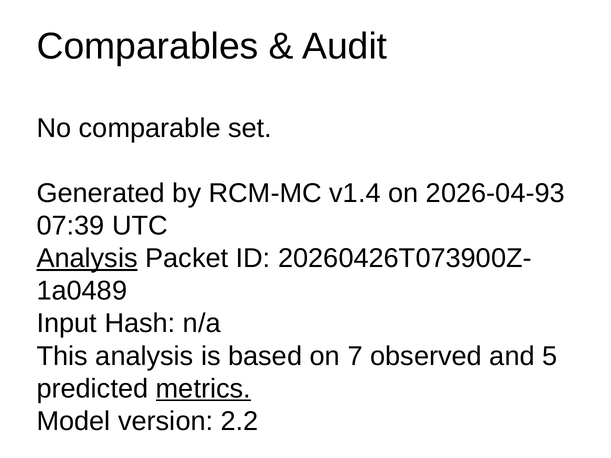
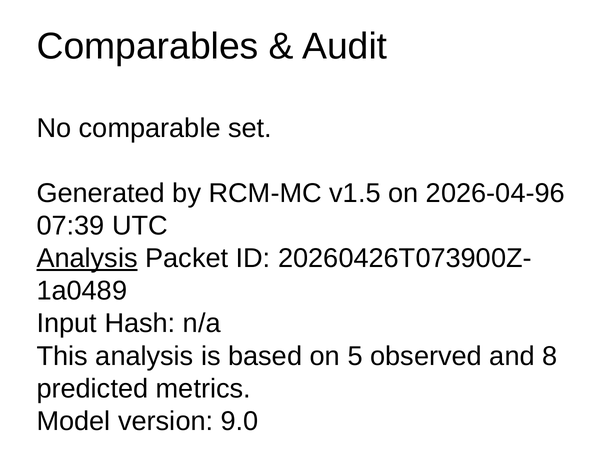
v1.4: v1.4 -> v1.5 (355, 193)
2026-04-93: 2026-04-93 -> 2026-04-96 (495, 193)
7: 7 -> 5 (355, 356)
5: 5 -> 8 (550, 356)
metrics underline: present -> none (203, 389)
2.2: 2.2 -> 9.0 (240, 421)
